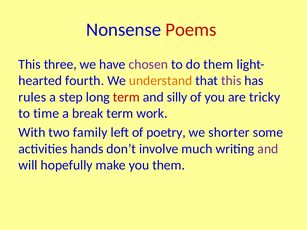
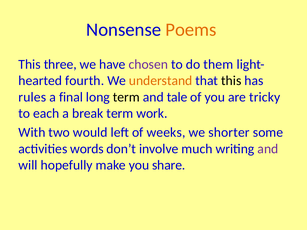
Poems colour: red -> orange (191, 30)
this colour: purple -> black (231, 81)
step: step -> final (71, 97)
term colour: red -> black (126, 97)
silly: silly -> tale (177, 97)
time: time -> each (46, 114)
family: family -> would (90, 133)
poetry: poetry -> weeks (166, 133)
hands: hands -> words (87, 149)
you them: them -> share (169, 165)
